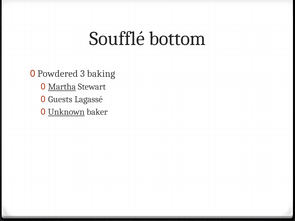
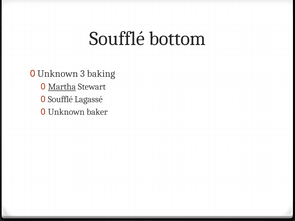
Powdered: Powdered -> Unknown (58, 74)
Guests: Guests -> Soufflé (60, 99)
Unknown underline: present -> none (66, 112)
